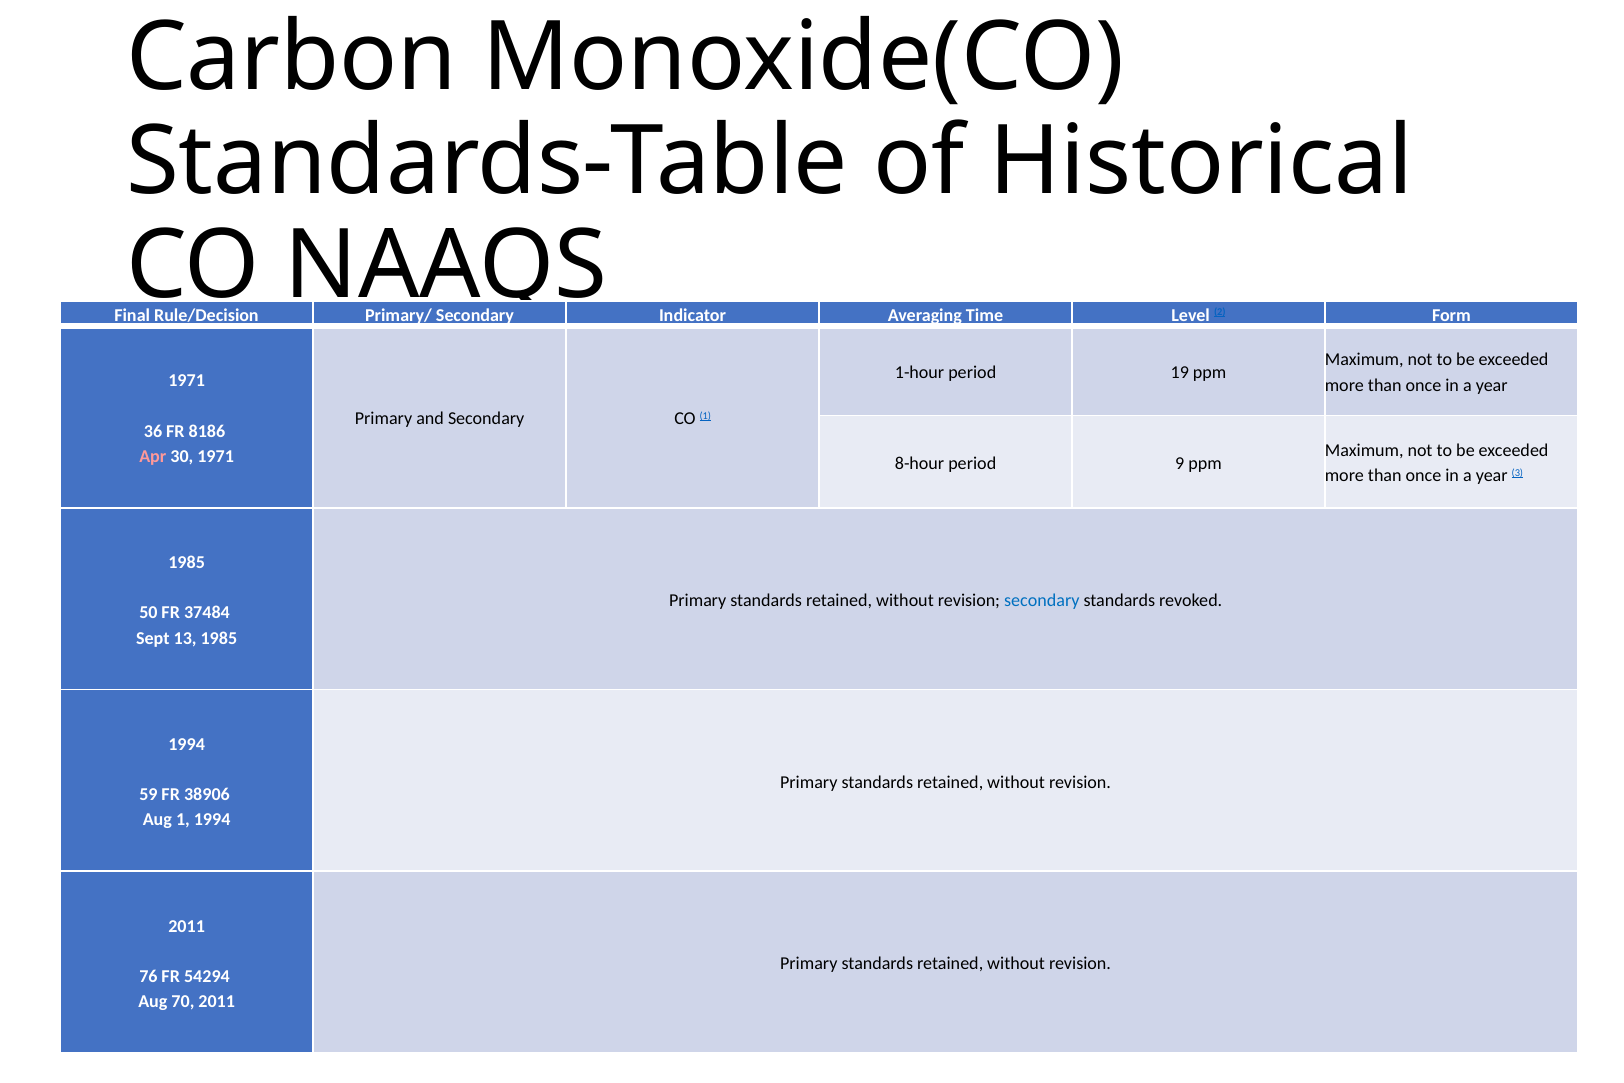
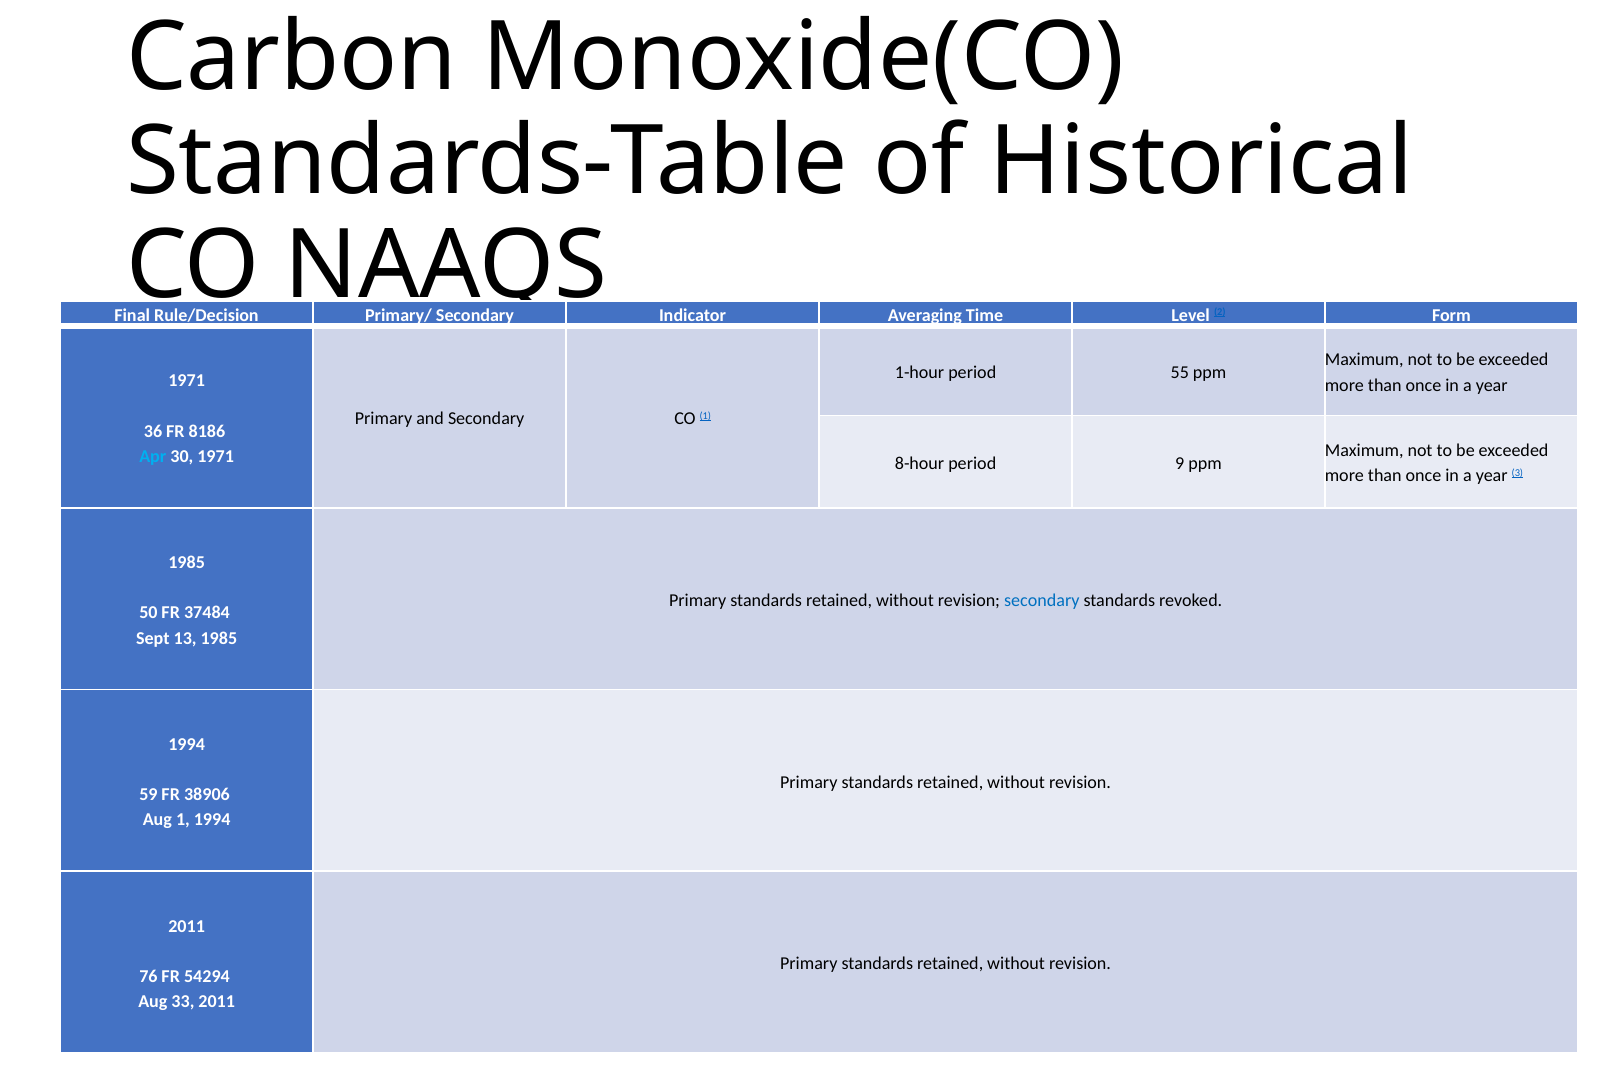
19: 19 -> 55 (1180, 372)
Apr colour: pink -> light blue (153, 456)
70: 70 -> 33 (183, 1001)
